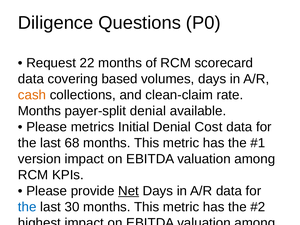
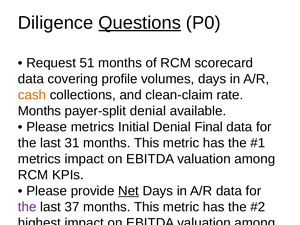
Questions underline: none -> present (140, 23)
22: 22 -> 51 (87, 63)
based: based -> profile (120, 79)
Denial Cost: Cost -> Final (209, 127)
68: 68 -> 31 (72, 143)
version: version -> metrics (39, 159)
the colour: blue -> purple (27, 207)
30: 30 -> 37 (72, 207)
